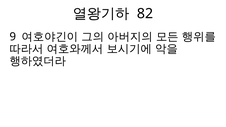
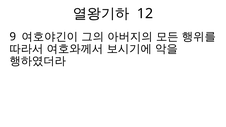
82: 82 -> 12 (145, 14)
